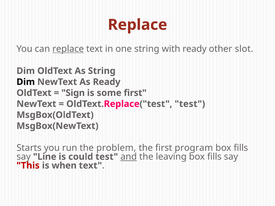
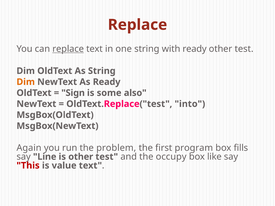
slot: slot -> test (244, 49)
Dim colour: black -> orange (26, 82)
some first: first -> also (135, 93)
OldText.Replace("test test: test -> into (190, 104)
Starts: Starts -> Again (29, 148)
is could: could -> other (81, 157)
and underline: present -> none (129, 157)
leaving: leaving -> occupy (171, 157)
fills: fills -> like (214, 157)
when: when -> value (64, 166)
